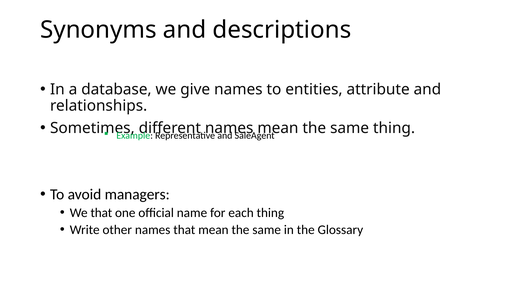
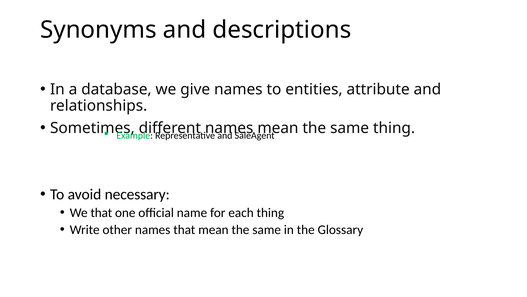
managers: managers -> necessary (137, 194)
